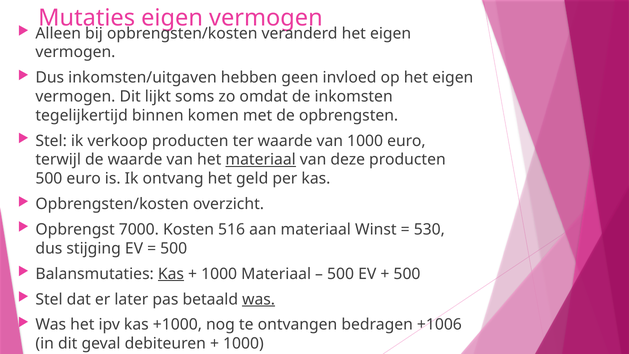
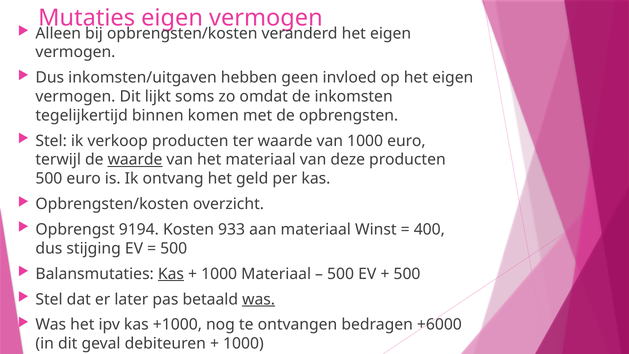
waarde underline: none -> present (135, 160)
materiaal underline: present -> none (261, 160)
7000: 7000 -> 9194 (139, 229)
516: 516 -> 933 (232, 229)
530: 530 -> 400 (429, 229)
+1006: +1006 -> +6000 (439, 325)
